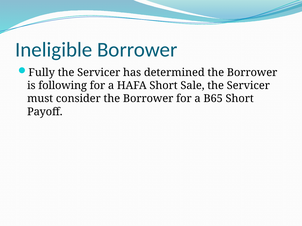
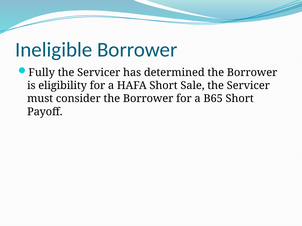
following: following -> eligibility (63, 86)
